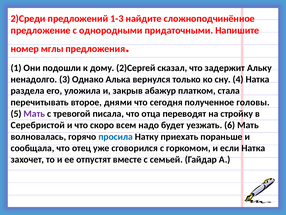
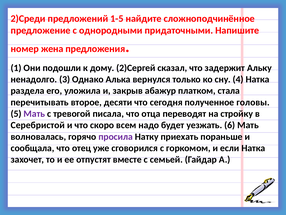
1-3: 1-3 -> 1-5 (117, 18)
мглы: мглы -> жена (52, 49)
днями: днями -> десяти (118, 102)
просила colour: blue -> purple (116, 136)
